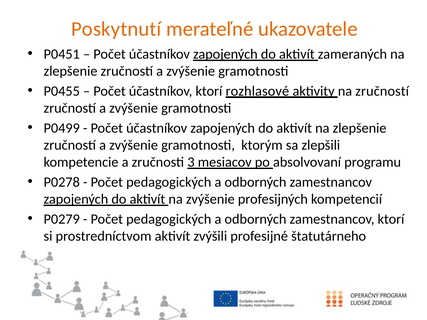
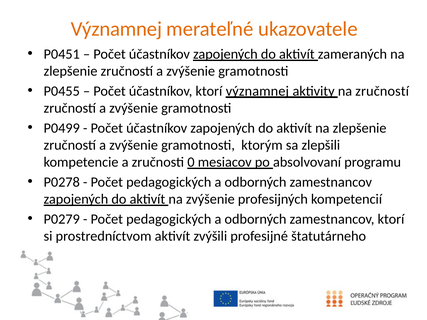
Poskytnutí: Poskytnutí -> Významnej (116, 29)
ktorí rozhlasové: rozhlasové -> významnej (257, 91)
3: 3 -> 0 (191, 162)
